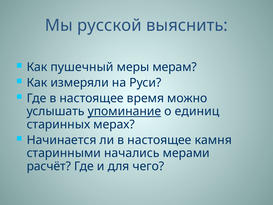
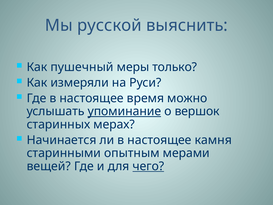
мерам: мерам -> только (175, 67)
единиц: единиц -> вершок (197, 111)
начались: начались -> опытным (132, 153)
расчёт: расчёт -> вещей (49, 166)
чего underline: none -> present (148, 166)
